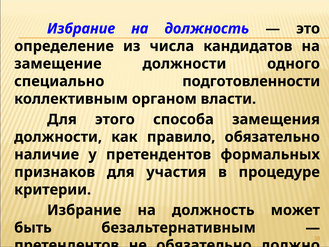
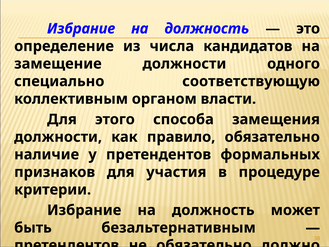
подготовленности: подготовленности -> соответствующую (251, 81)
